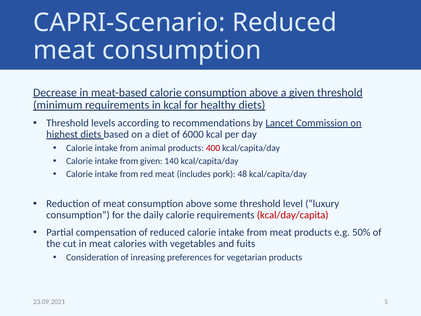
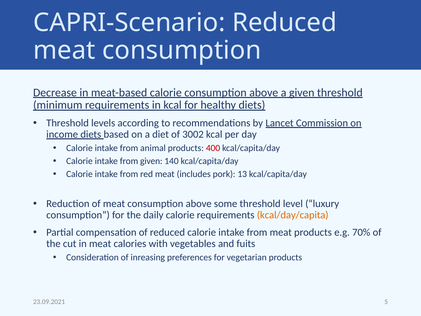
highest: highest -> income (62, 134)
6000: 6000 -> 3002 (193, 134)
48: 48 -> 13 (242, 174)
kcal/day/capita colour: red -> orange (293, 215)
50%: 50% -> 70% (361, 232)
